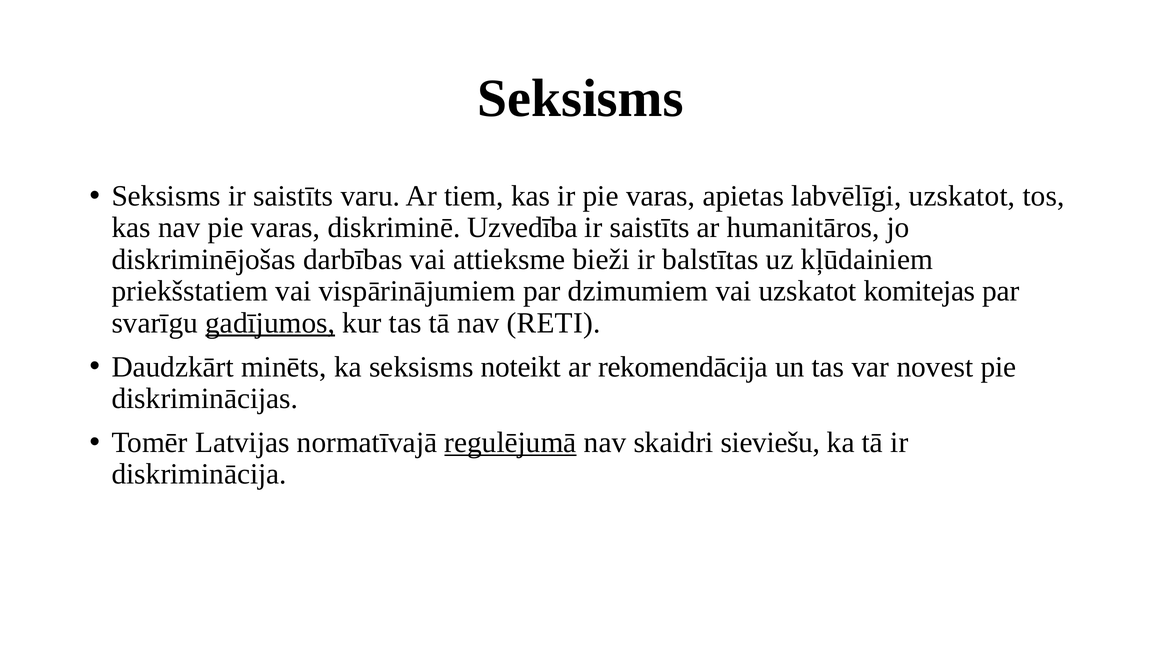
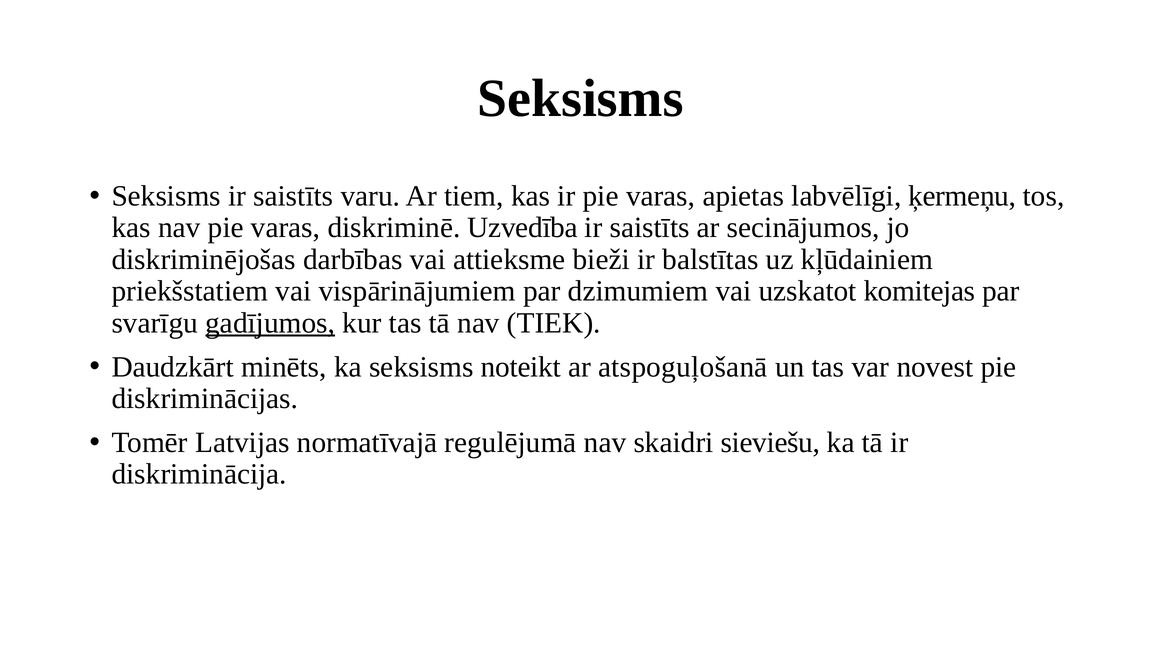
labvēlīgi uzskatot: uzskatot -> ķermeņu (962, 196)
humanitāros: humanitāros -> secinājumos (803, 228)
RETI: RETI -> TIEK (554, 323)
rekomendācija: rekomendācija -> atspoguļošanā (683, 367)
regulējumā underline: present -> none (510, 443)
